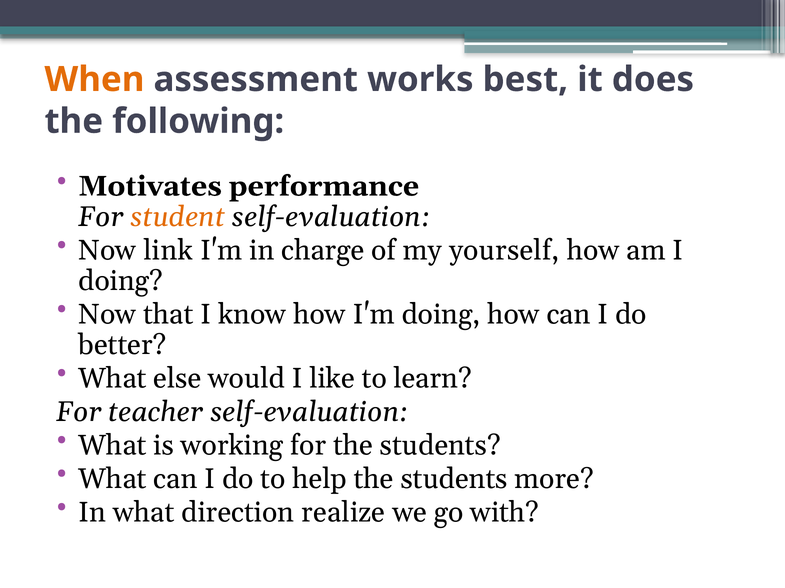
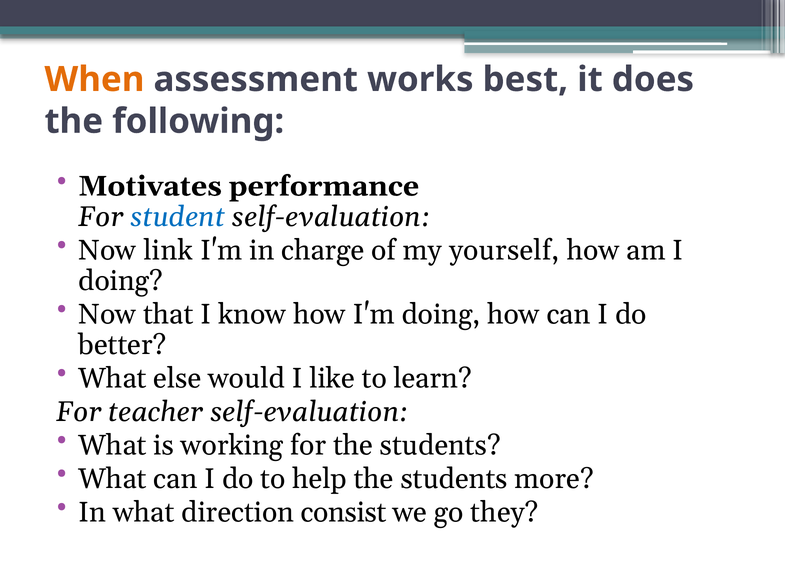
student colour: orange -> blue (178, 217)
realize: realize -> consist (343, 513)
with: with -> they (504, 513)
